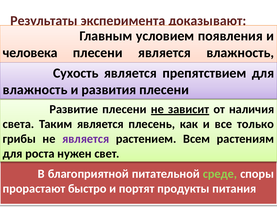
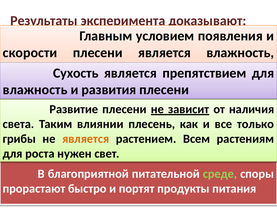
человека: человека -> скорости (30, 53)
Таким является: является -> влиянии (100, 124)
является colour: purple -> orange (86, 139)
